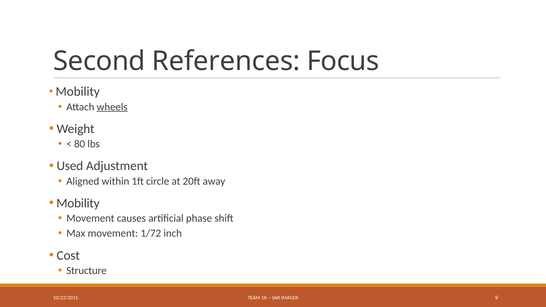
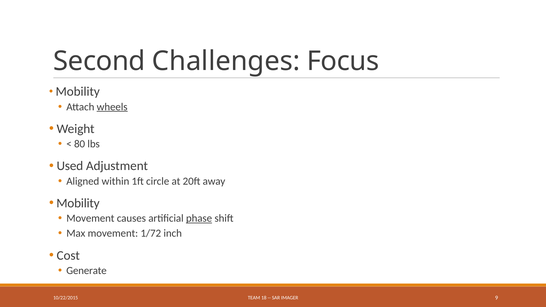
References: References -> Challenges (226, 61)
phase underline: none -> present (199, 218)
Structure: Structure -> Generate (87, 271)
